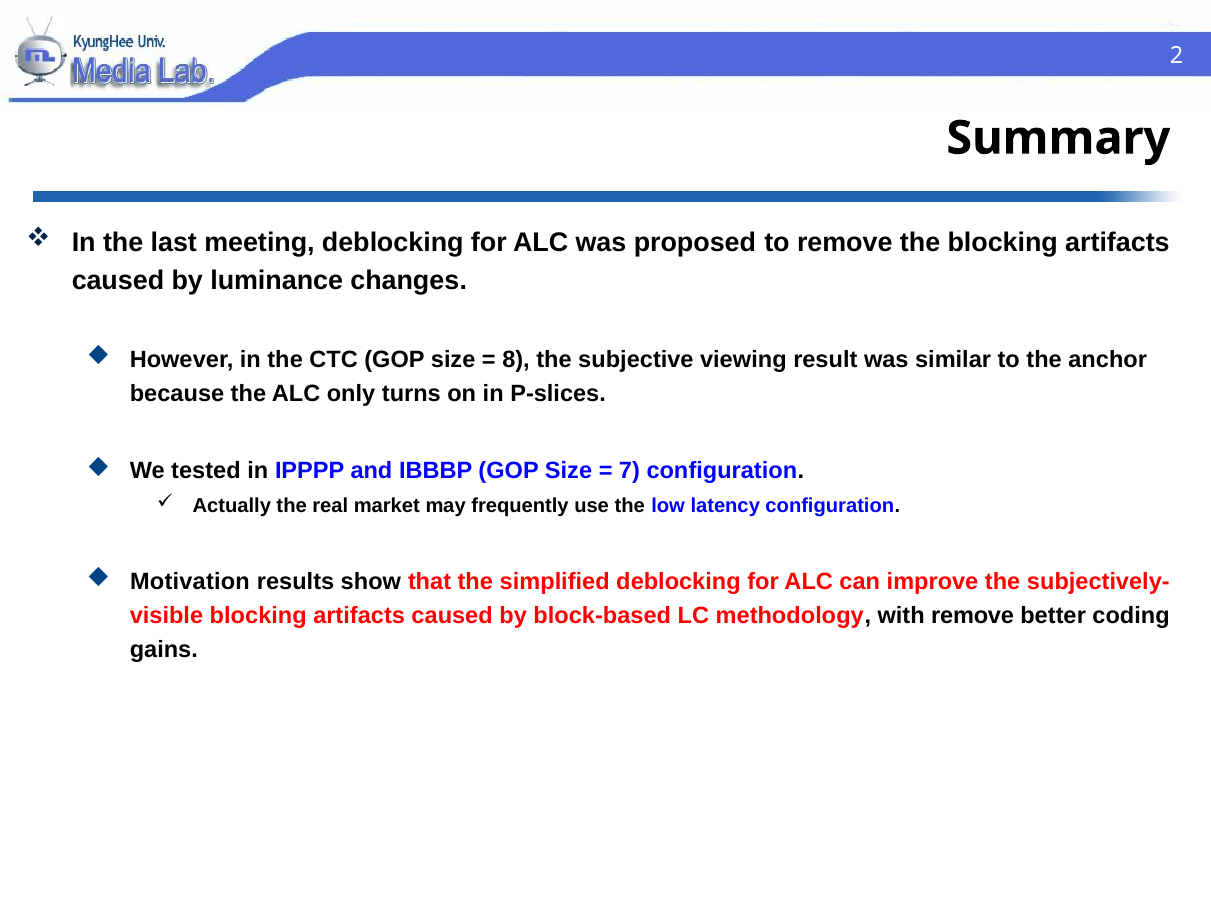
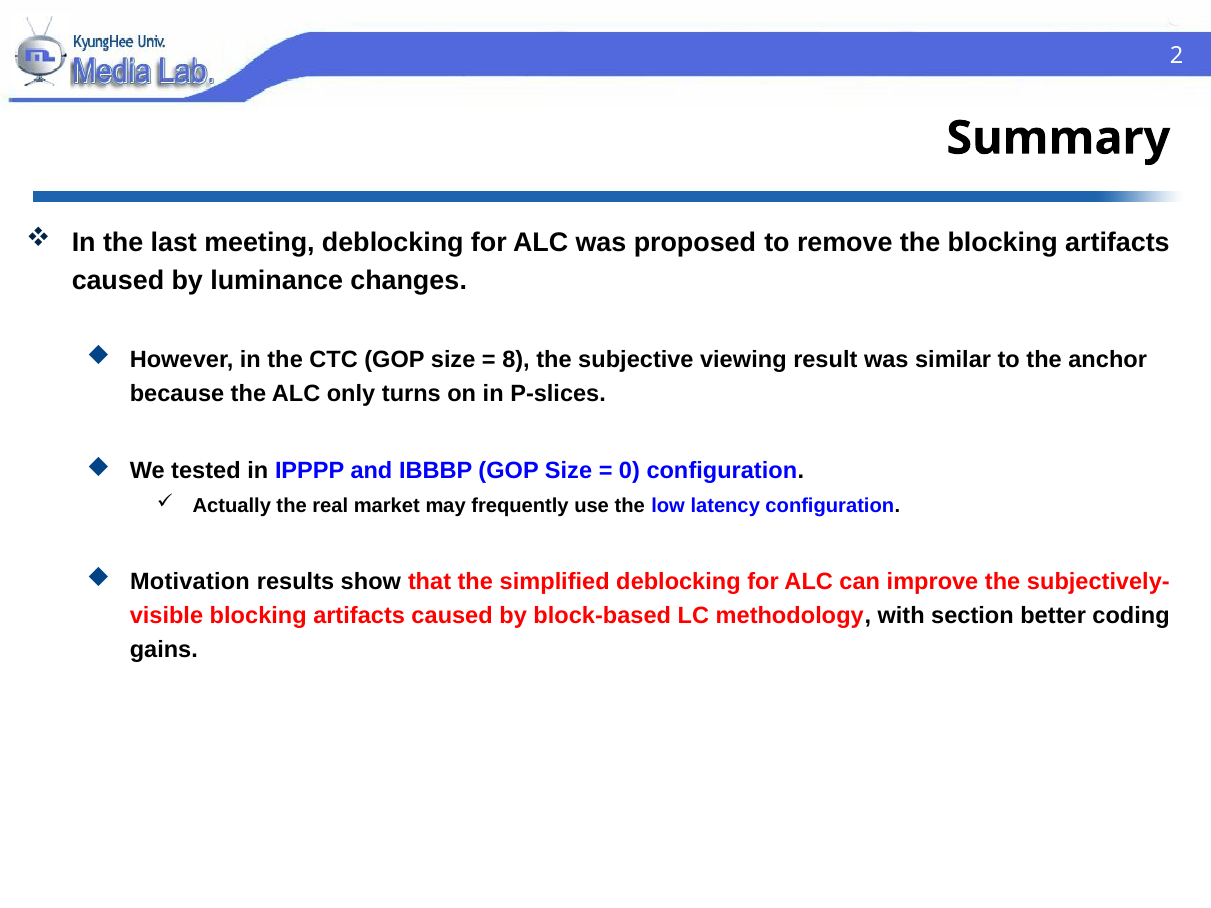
7: 7 -> 0 (629, 471)
with remove: remove -> section (972, 616)
